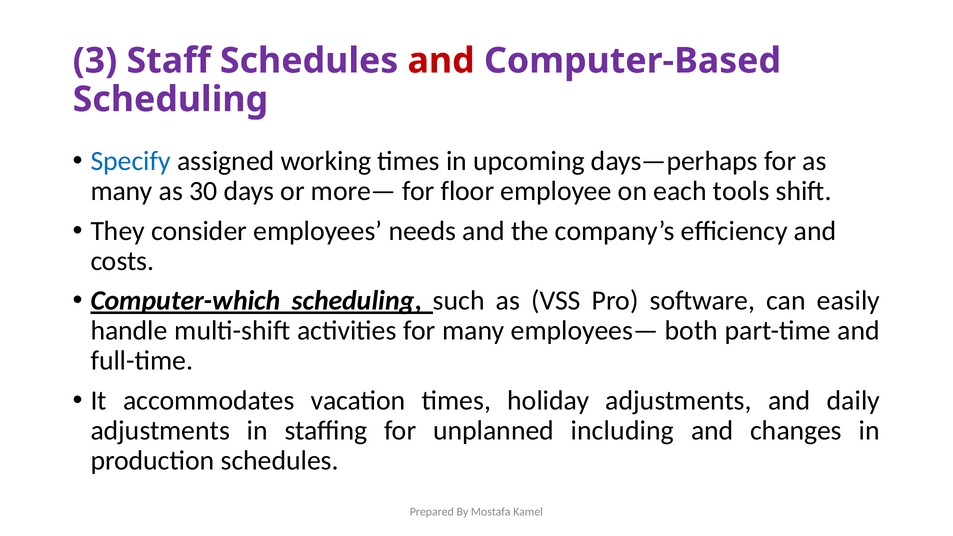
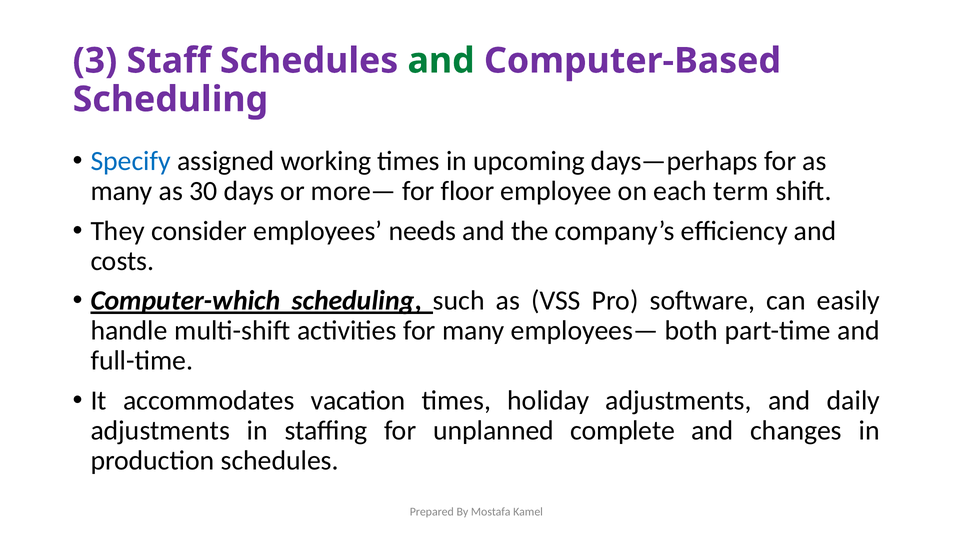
and colour: red -> green (441, 61)
tools: tools -> term (741, 191)
including: including -> complete (623, 431)
